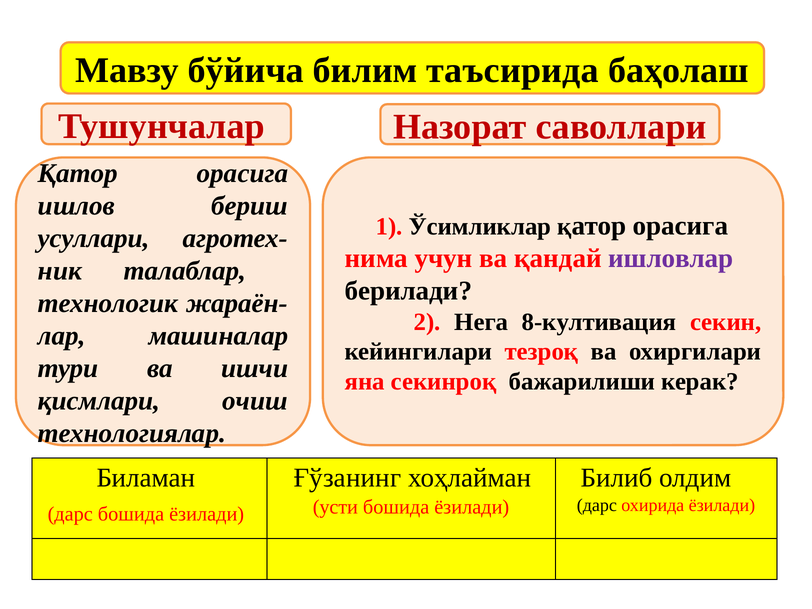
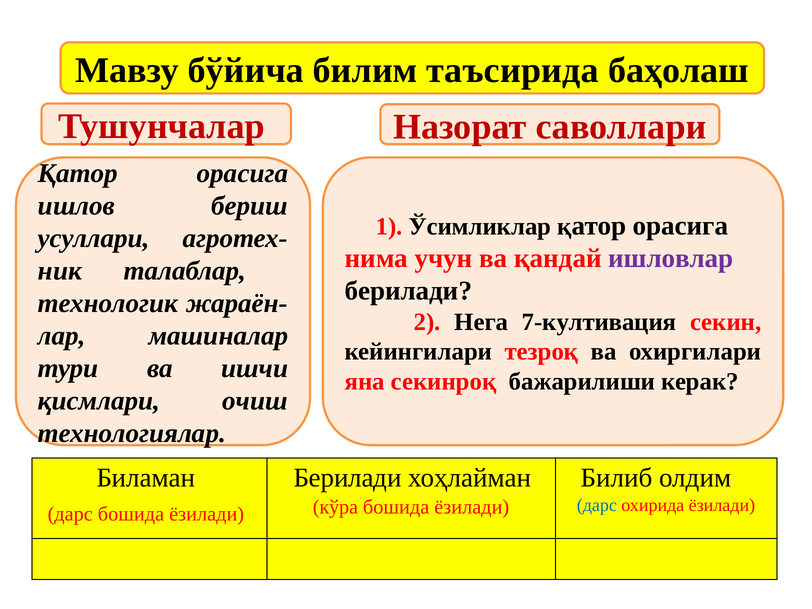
8-култивация: 8-култивация -> 7-култивация (599, 322)
Ғўзанинг: Ғўзанинг -> Берилади (348, 478)
дарс colour: black -> blue (597, 506)
усти: усти -> кўра (335, 507)
